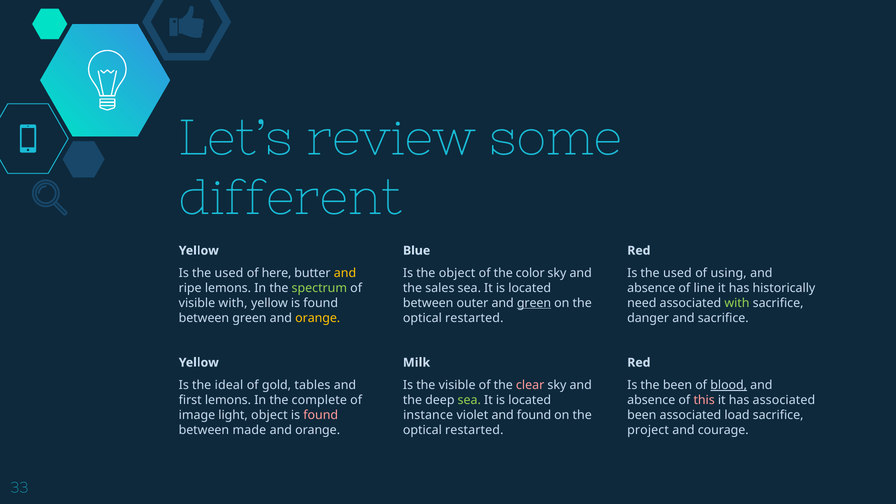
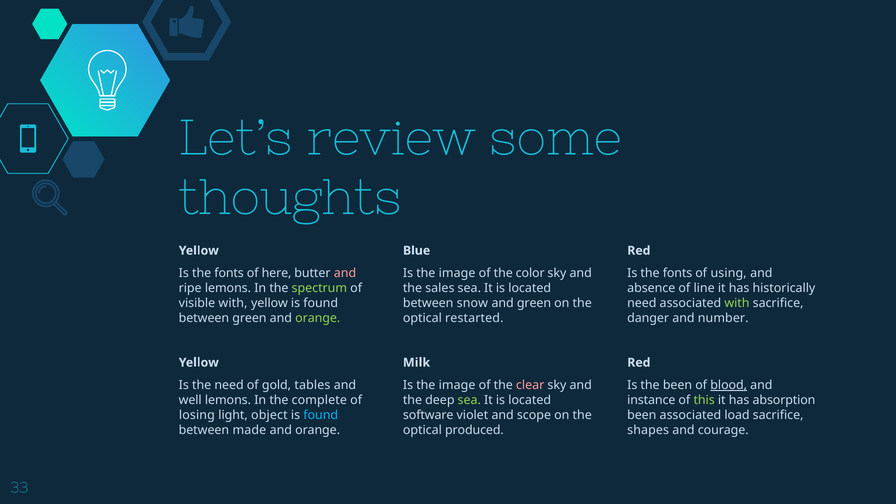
different: different -> thoughts (290, 198)
used: used -> fonts (229, 273)
and colour: yellow -> pink (345, 273)
object: object -> image (457, 273)
used: used -> fonts (678, 273)
outer: outer -> snow (472, 303)
green underline: present -> none (534, 303)
orange colour: yellow -> light green (318, 318)
and sacrifice: sacrifice -> number (723, 318)
the ideal: ideal -> need (229, 385)
visible: visible -> image (457, 385)
first: first -> well (190, 400)
absence: absence -> instance (651, 400)
this colour: pink -> light green (704, 400)
has associated: associated -> absorption (784, 400)
image: image -> losing (197, 415)
found colour: pink -> light blue (321, 415)
instance: instance -> software (428, 415)
and found: found -> scope (534, 415)
restarted: restarted -> produced (474, 430)
project: project -> shapes (648, 430)
